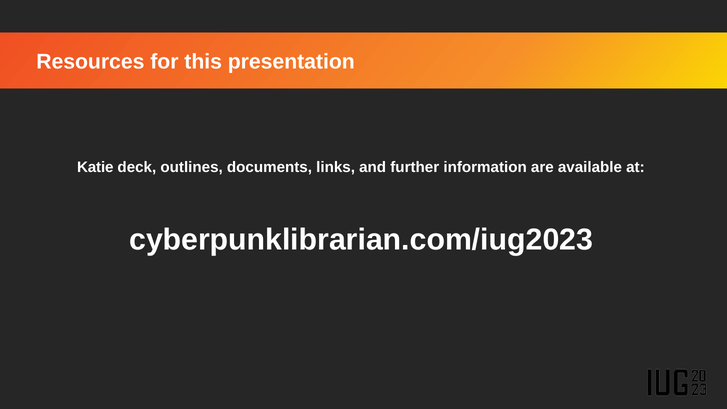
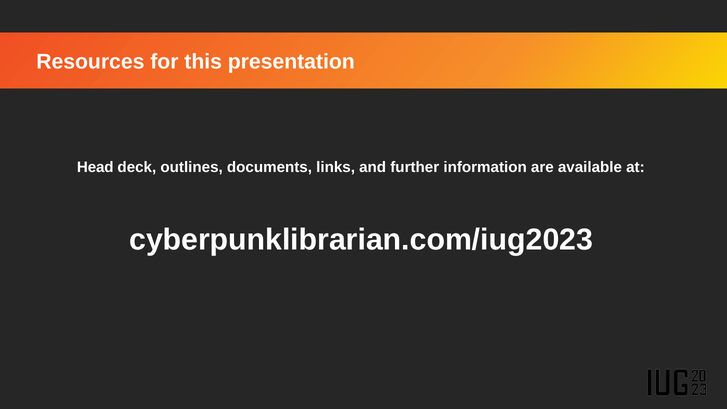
Katie: Katie -> Head (95, 167)
